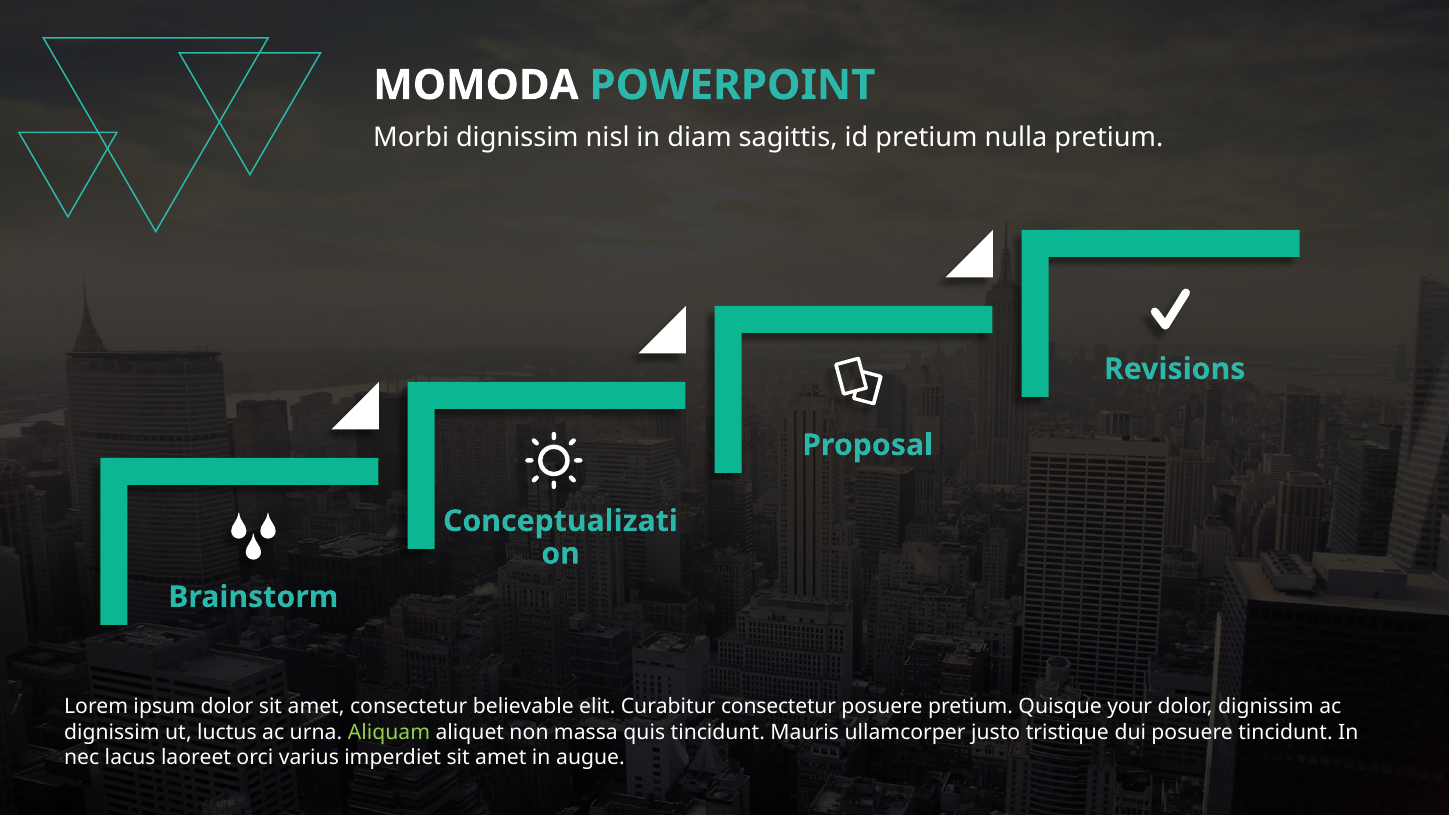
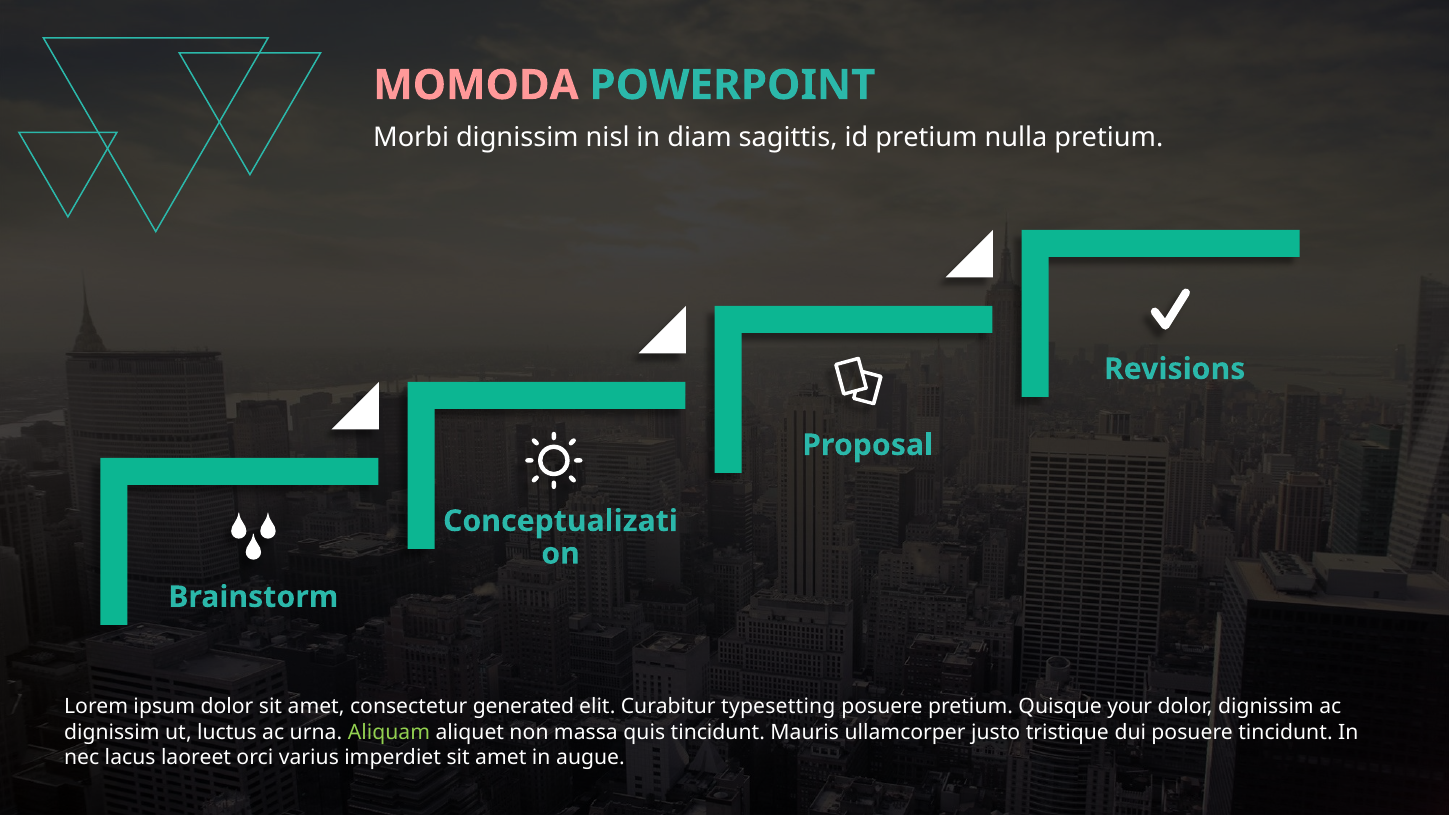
MOMODA colour: white -> pink (476, 85)
believable: believable -> generated (523, 707)
Curabitur consectetur: consectetur -> typesetting (778, 707)
